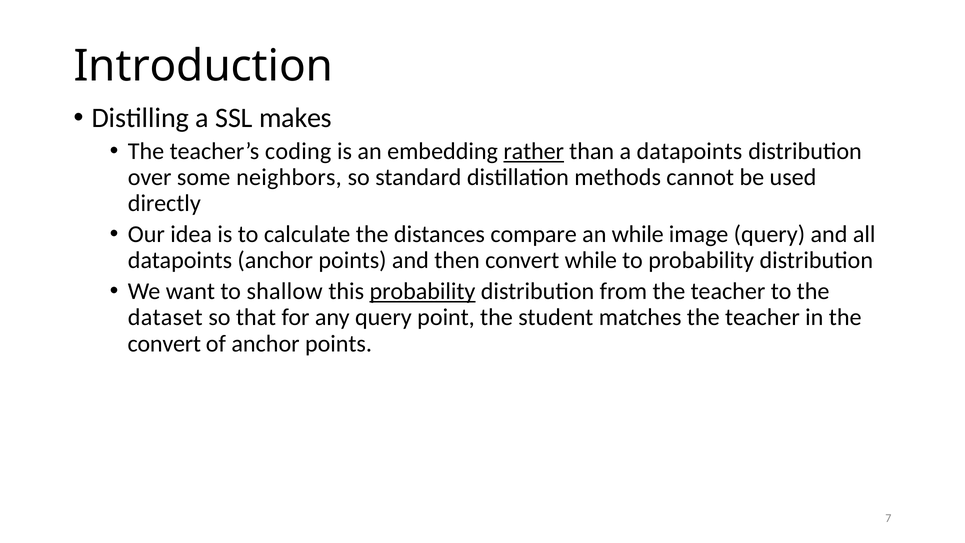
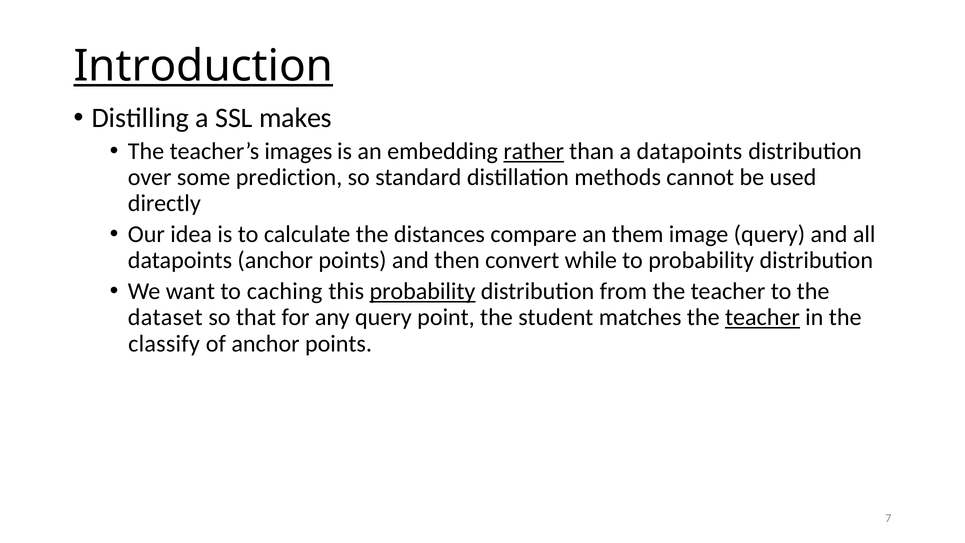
Introduction underline: none -> present (203, 66)
coding: coding -> images (298, 151)
neighbors: neighbors -> prediction (289, 177)
an while: while -> them (638, 234)
shallow: shallow -> caching (285, 291)
teacher underline: none -> present (762, 317)
convert: convert -> classify (164, 343)
